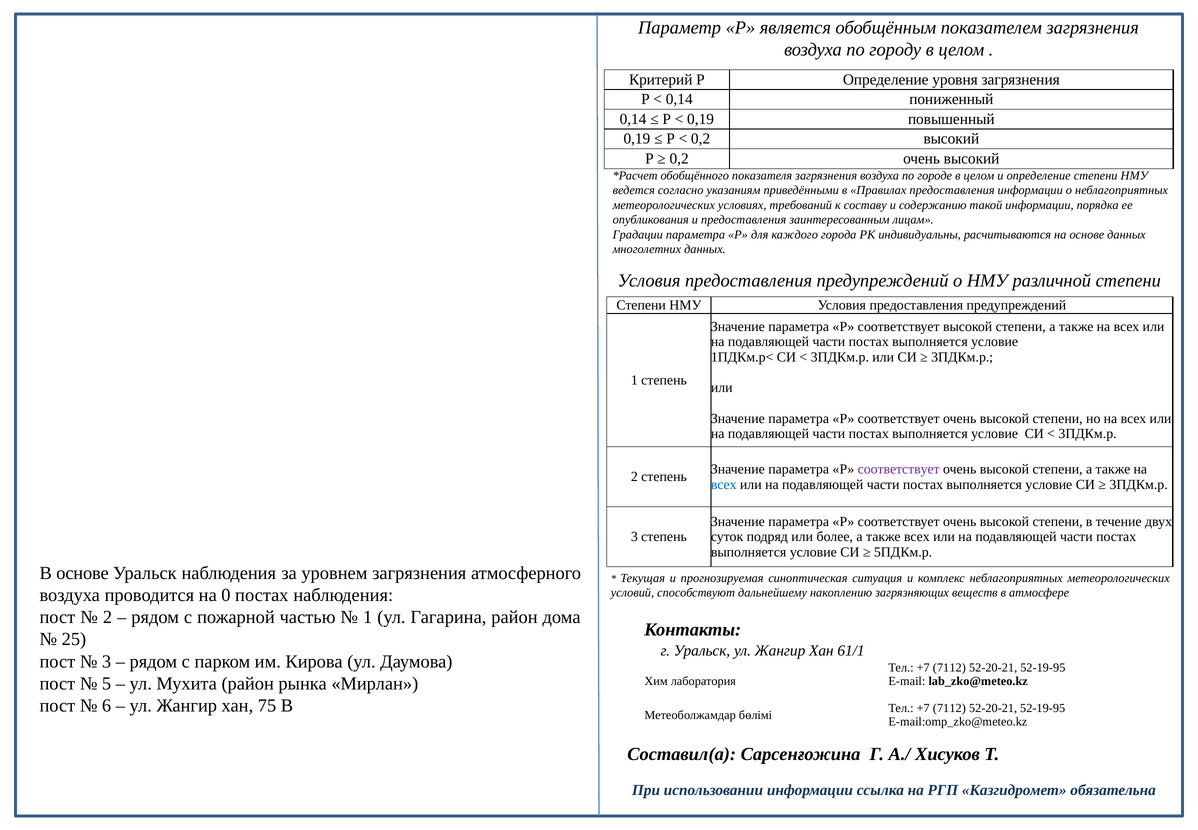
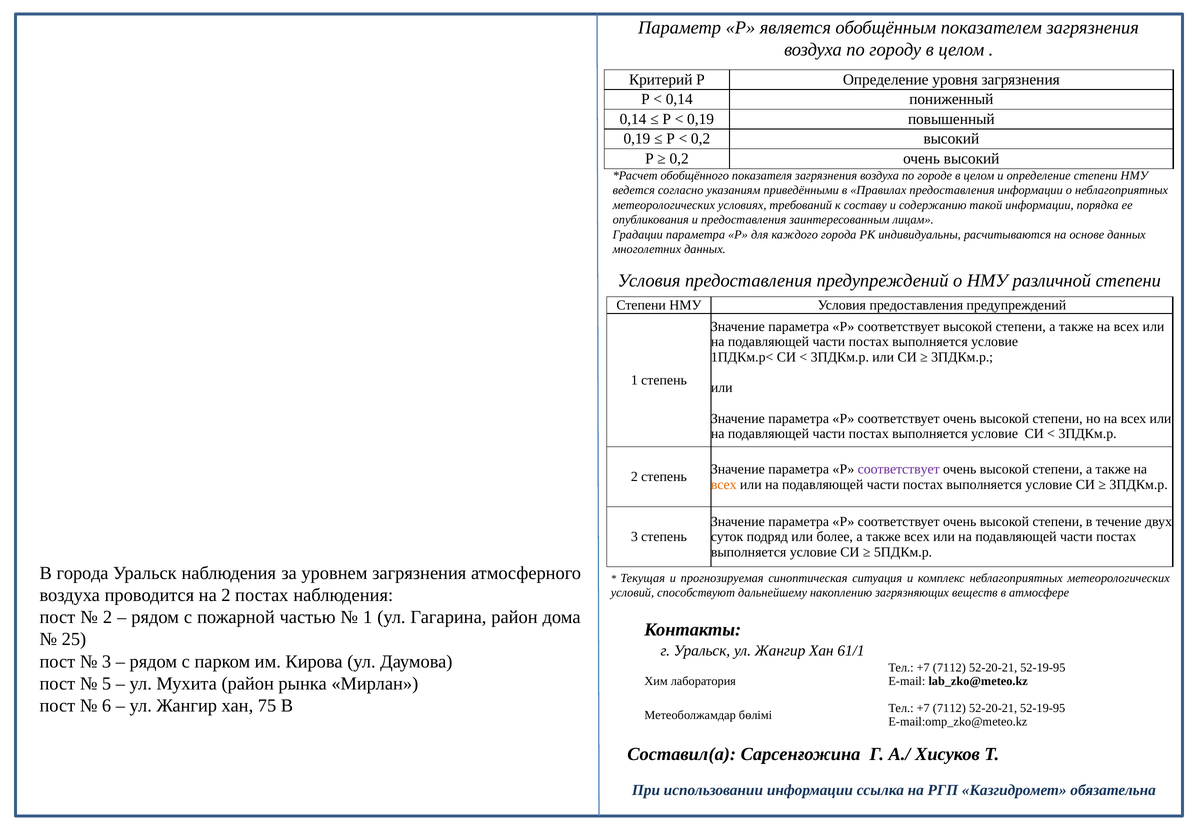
всех colour: blue -> orange (724, 484)
В основе: основе -> города (83, 573)
на 0: 0 -> 2 (226, 595)
